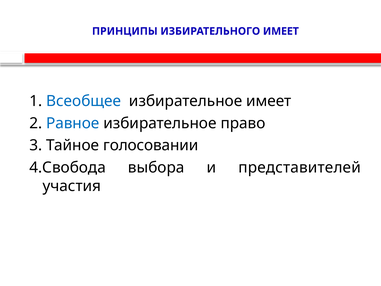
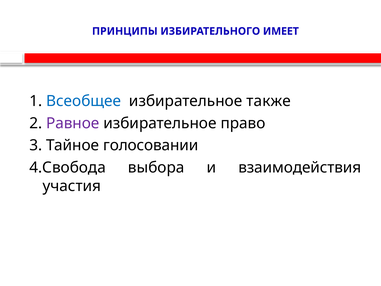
избирательное имеет: имеет -> также (269, 101)
Равное colour: blue -> purple (73, 123)
представителей: представителей -> взаимодействия (300, 167)
